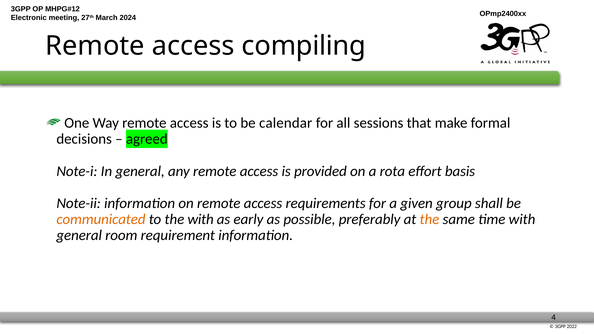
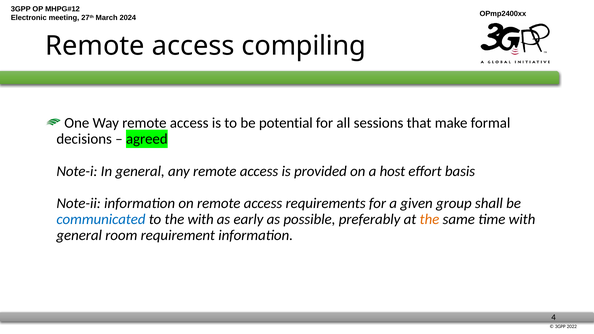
calendar: calendar -> potential (286, 123)
rota: rota -> host (392, 171)
communicated colour: orange -> blue (101, 219)
